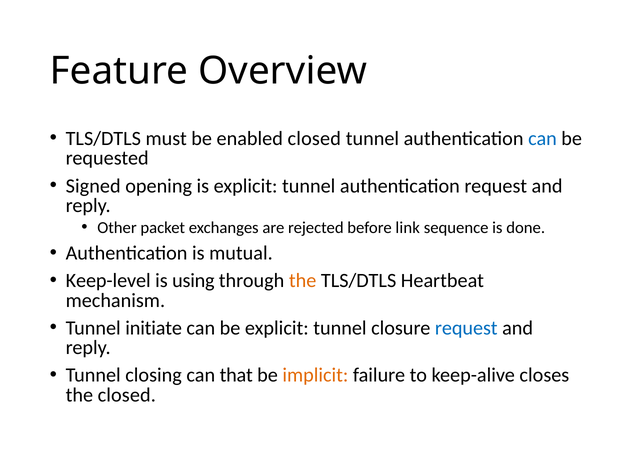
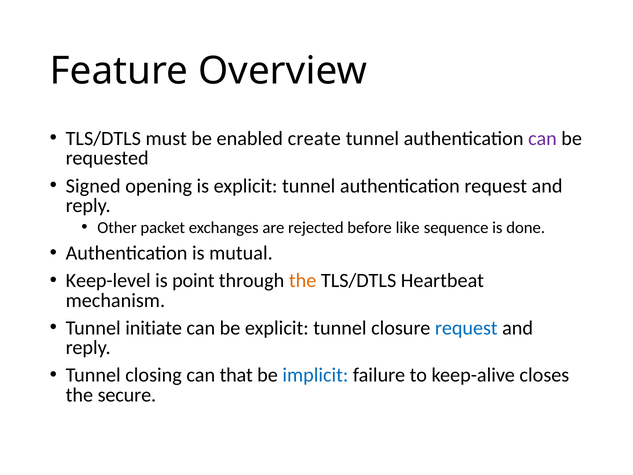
enabled closed: closed -> create (314, 139)
can colour: blue -> purple (542, 139)
link: link -> like (408, 227)
using: using -> point (193, 281)
implicit colour: orange -> blue (315, 375)
the closed: closed -> secure (127, 395)
